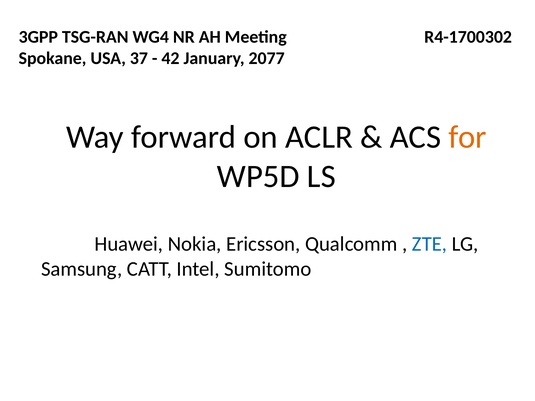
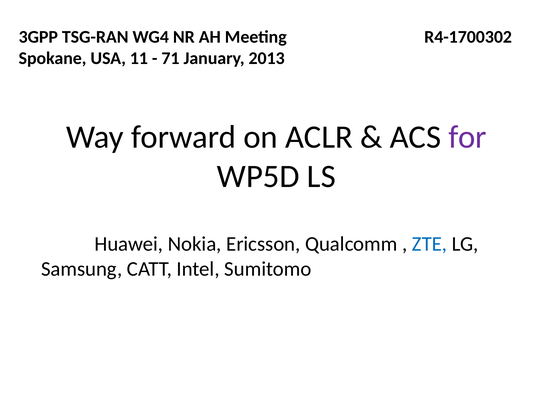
37: 37 -> 11 (139, 58)
42: 42 -> 71 (170, 58)
2077: 2077 -> 2013 (267, 58)
for colour: orange -> purple (467, 137)
